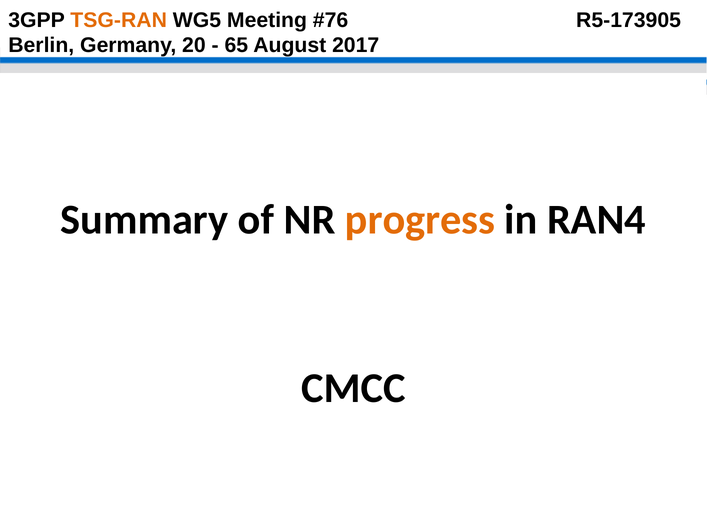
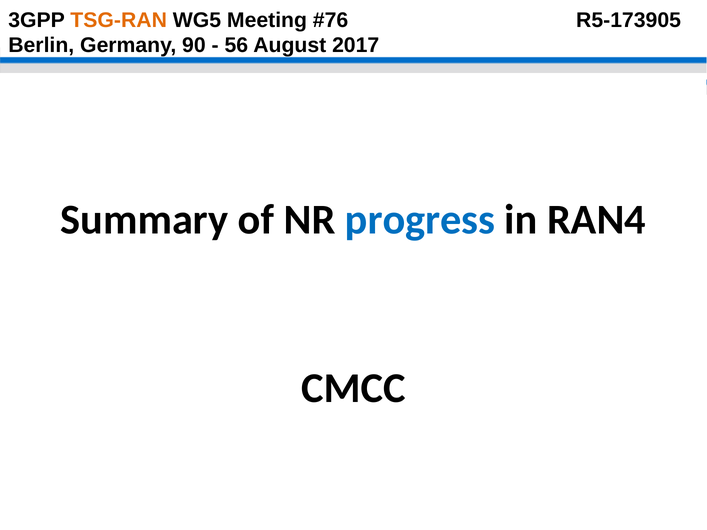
20: 20 -> 90 (194, 45)
65: 65 -> 56 (236, 45)
progress colour: orange -> blue (420, 220)
